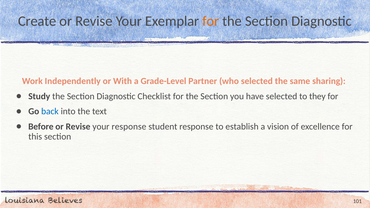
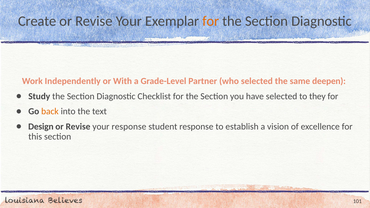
sharing: sharing -> deepen (329, 81)
back colour: blue -> orange (50, 112)
Before: Before -> Design (41, 127)
